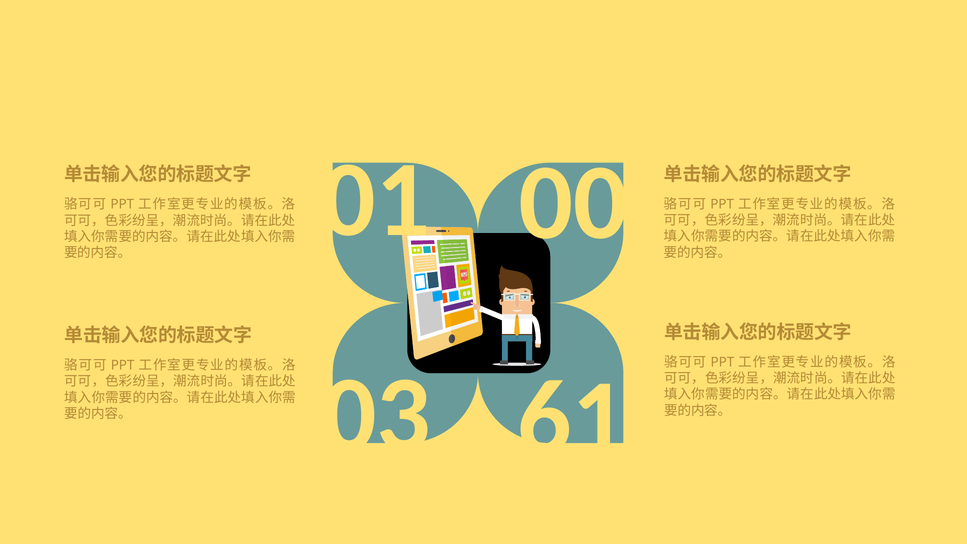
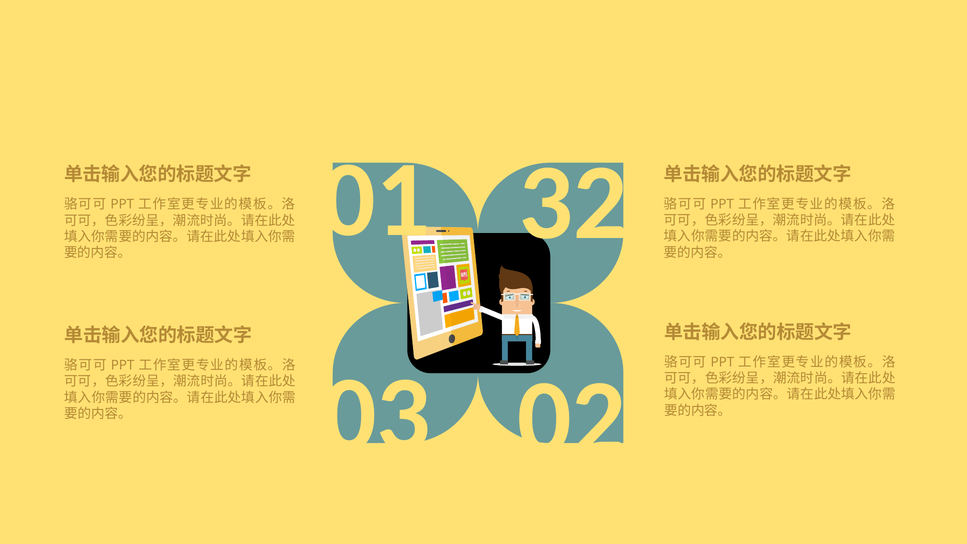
00: 00 -> 32 (573, 203)
61: 61 -> 02 (572, 418)
